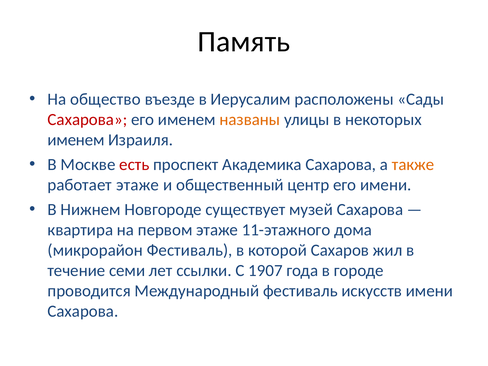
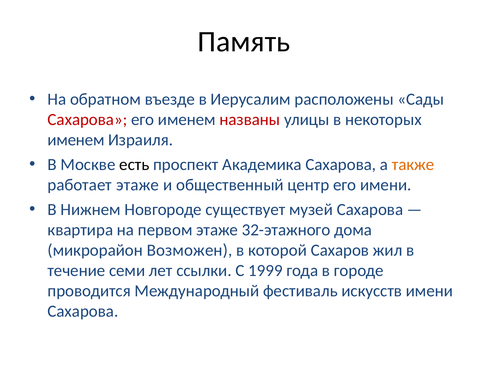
общество: общество -> обратном (106, 99)
названы colour: orange -> red (250, 120)
есть colour: red -> black (134, 165)
11-этажного: 11-этажного -> 32-этажного (286, 230)
микрорайон Фестиваль: Фестиваль -> Возможен (190, 250)
1907: 1907 -> 1999 (265, 270)
